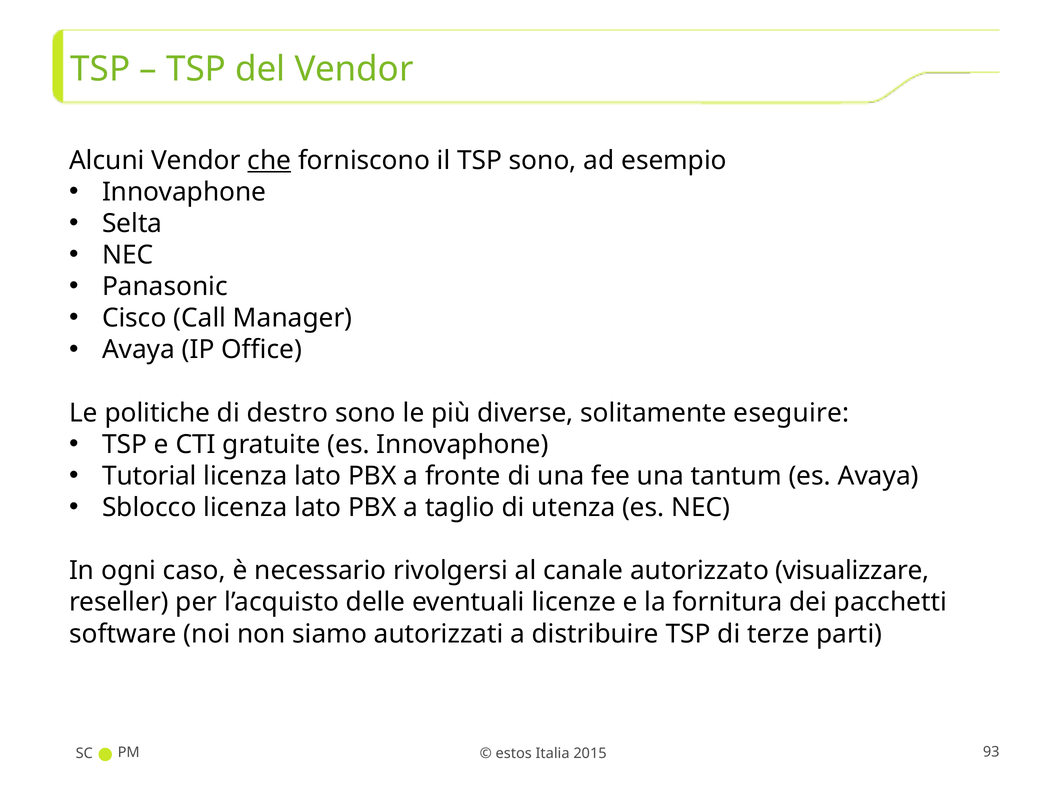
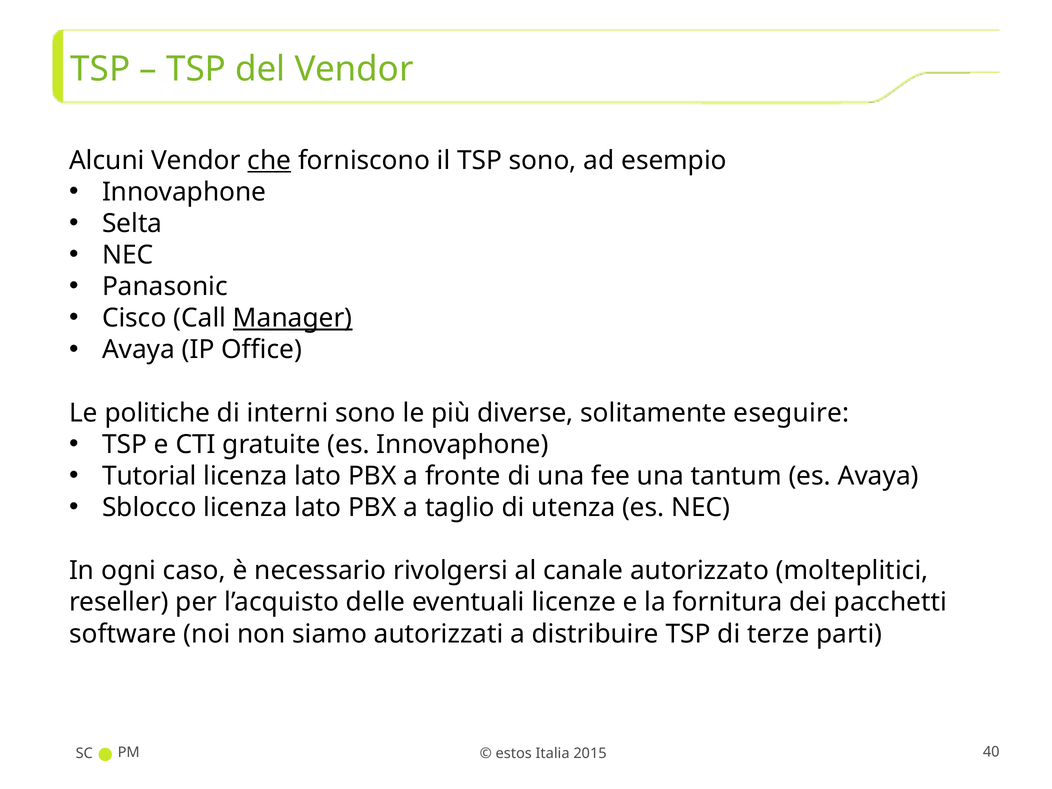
Manager underline: none -> present (293, 318)
destro: destro -> interni (288, 413)
visualizzare: visualizzare -> molteplitici (852, 571)
93: 93 -> 40 (991, 752)
